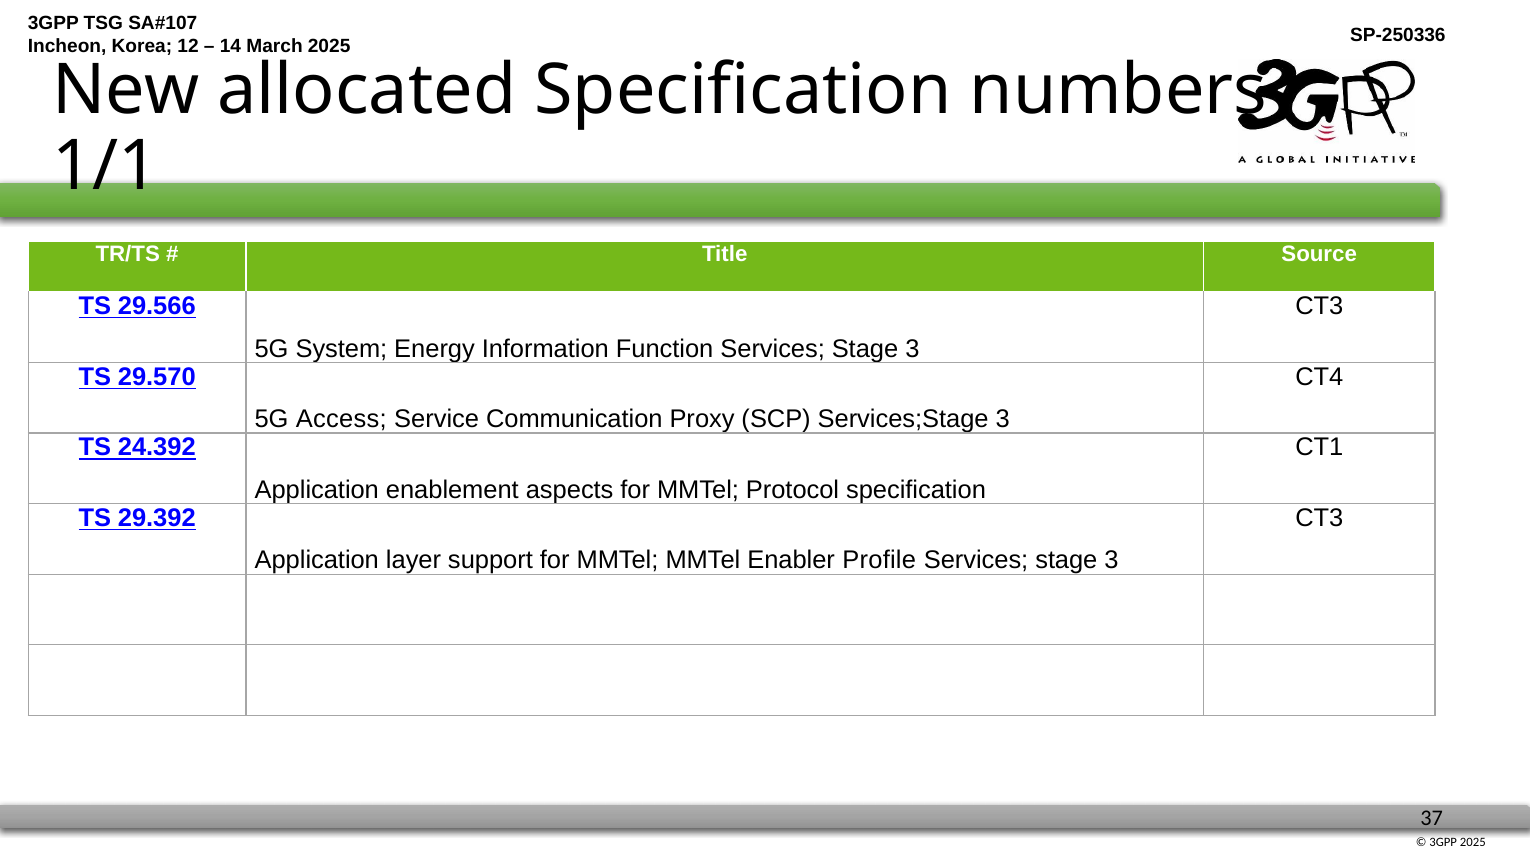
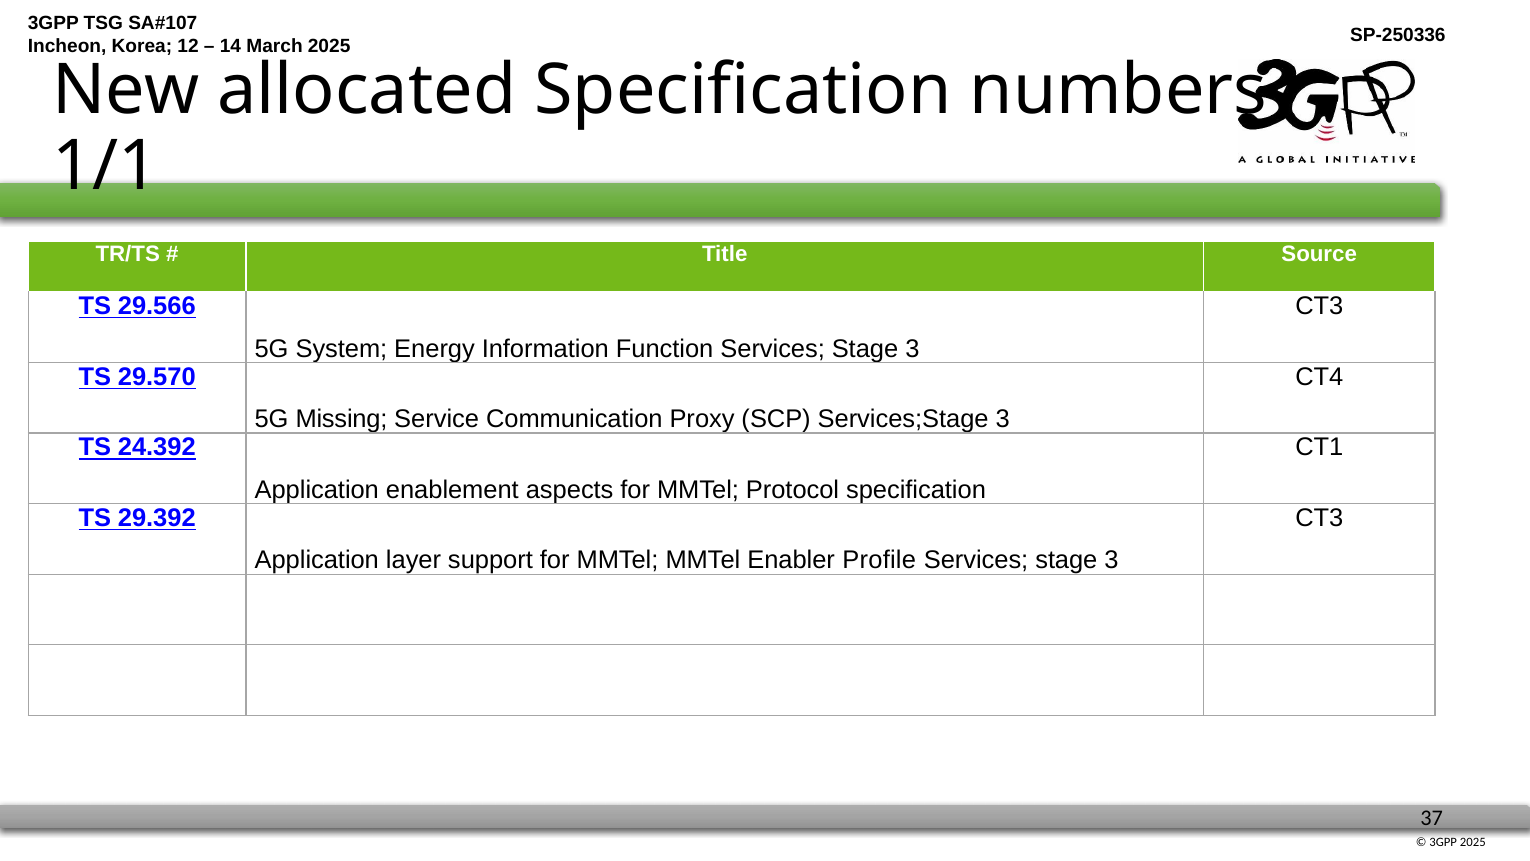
Access: Access -> Missing (341, 419)
